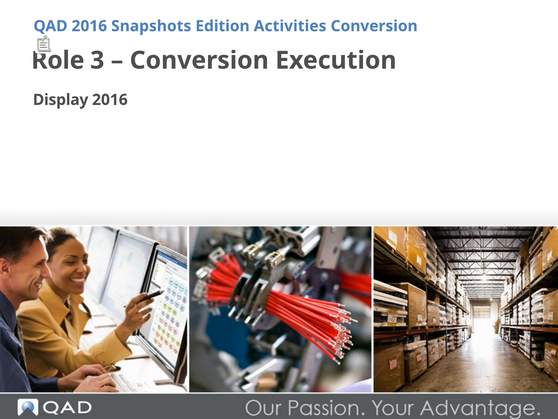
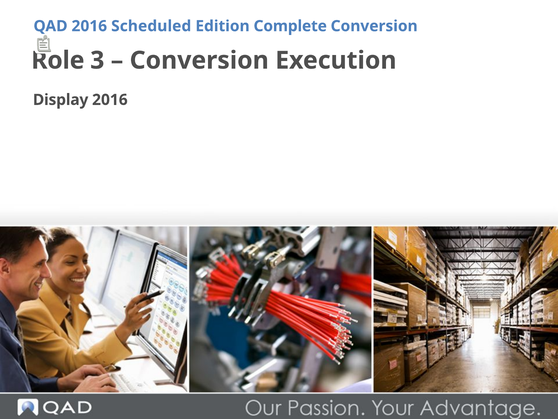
Snapshots: Snapshots -> Scheduled (151, 26)
Activities: Activities -> Complete (290, 26)
